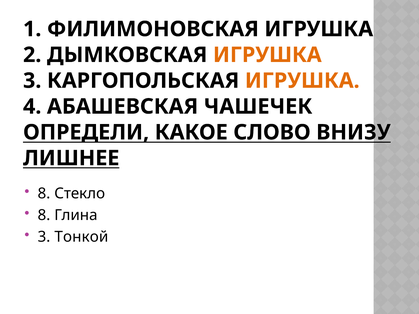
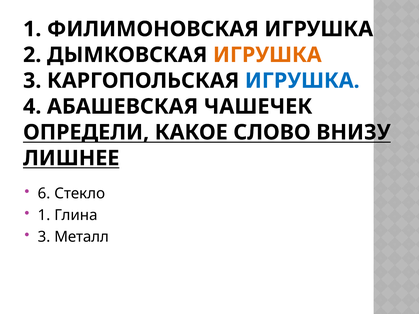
ИГРУШКА colour: orange -> blue (302, 81)
8: 8 -> 6 (44, 194)
8: 8 -> 1 (44, 215)
Тонкой: Тонкой -> Металл (82, 237)
